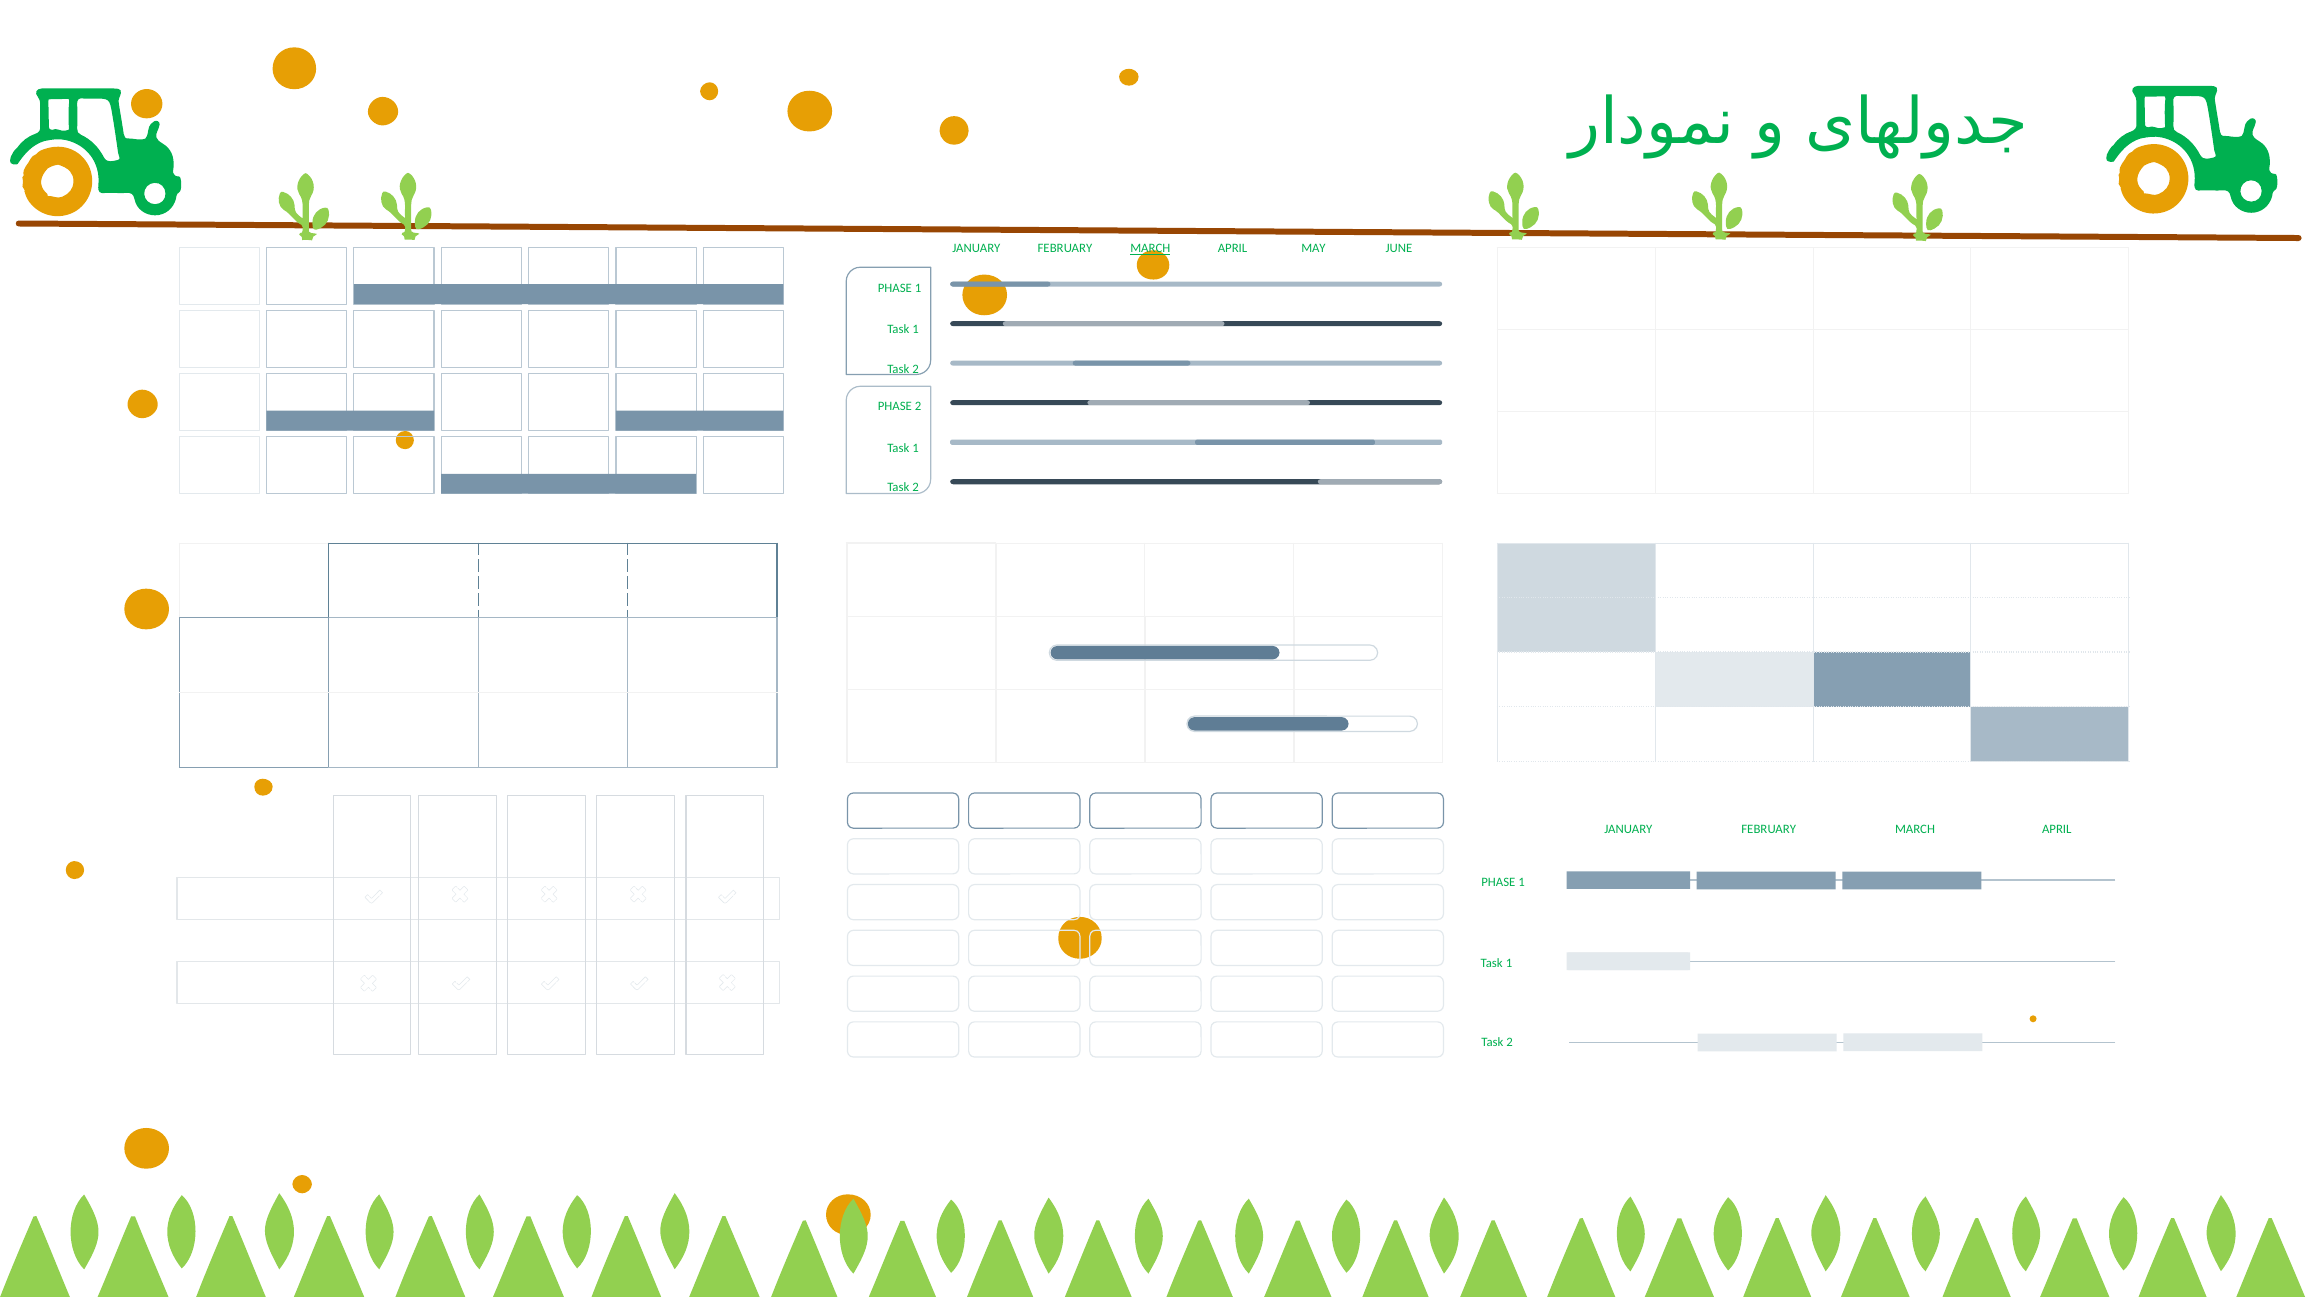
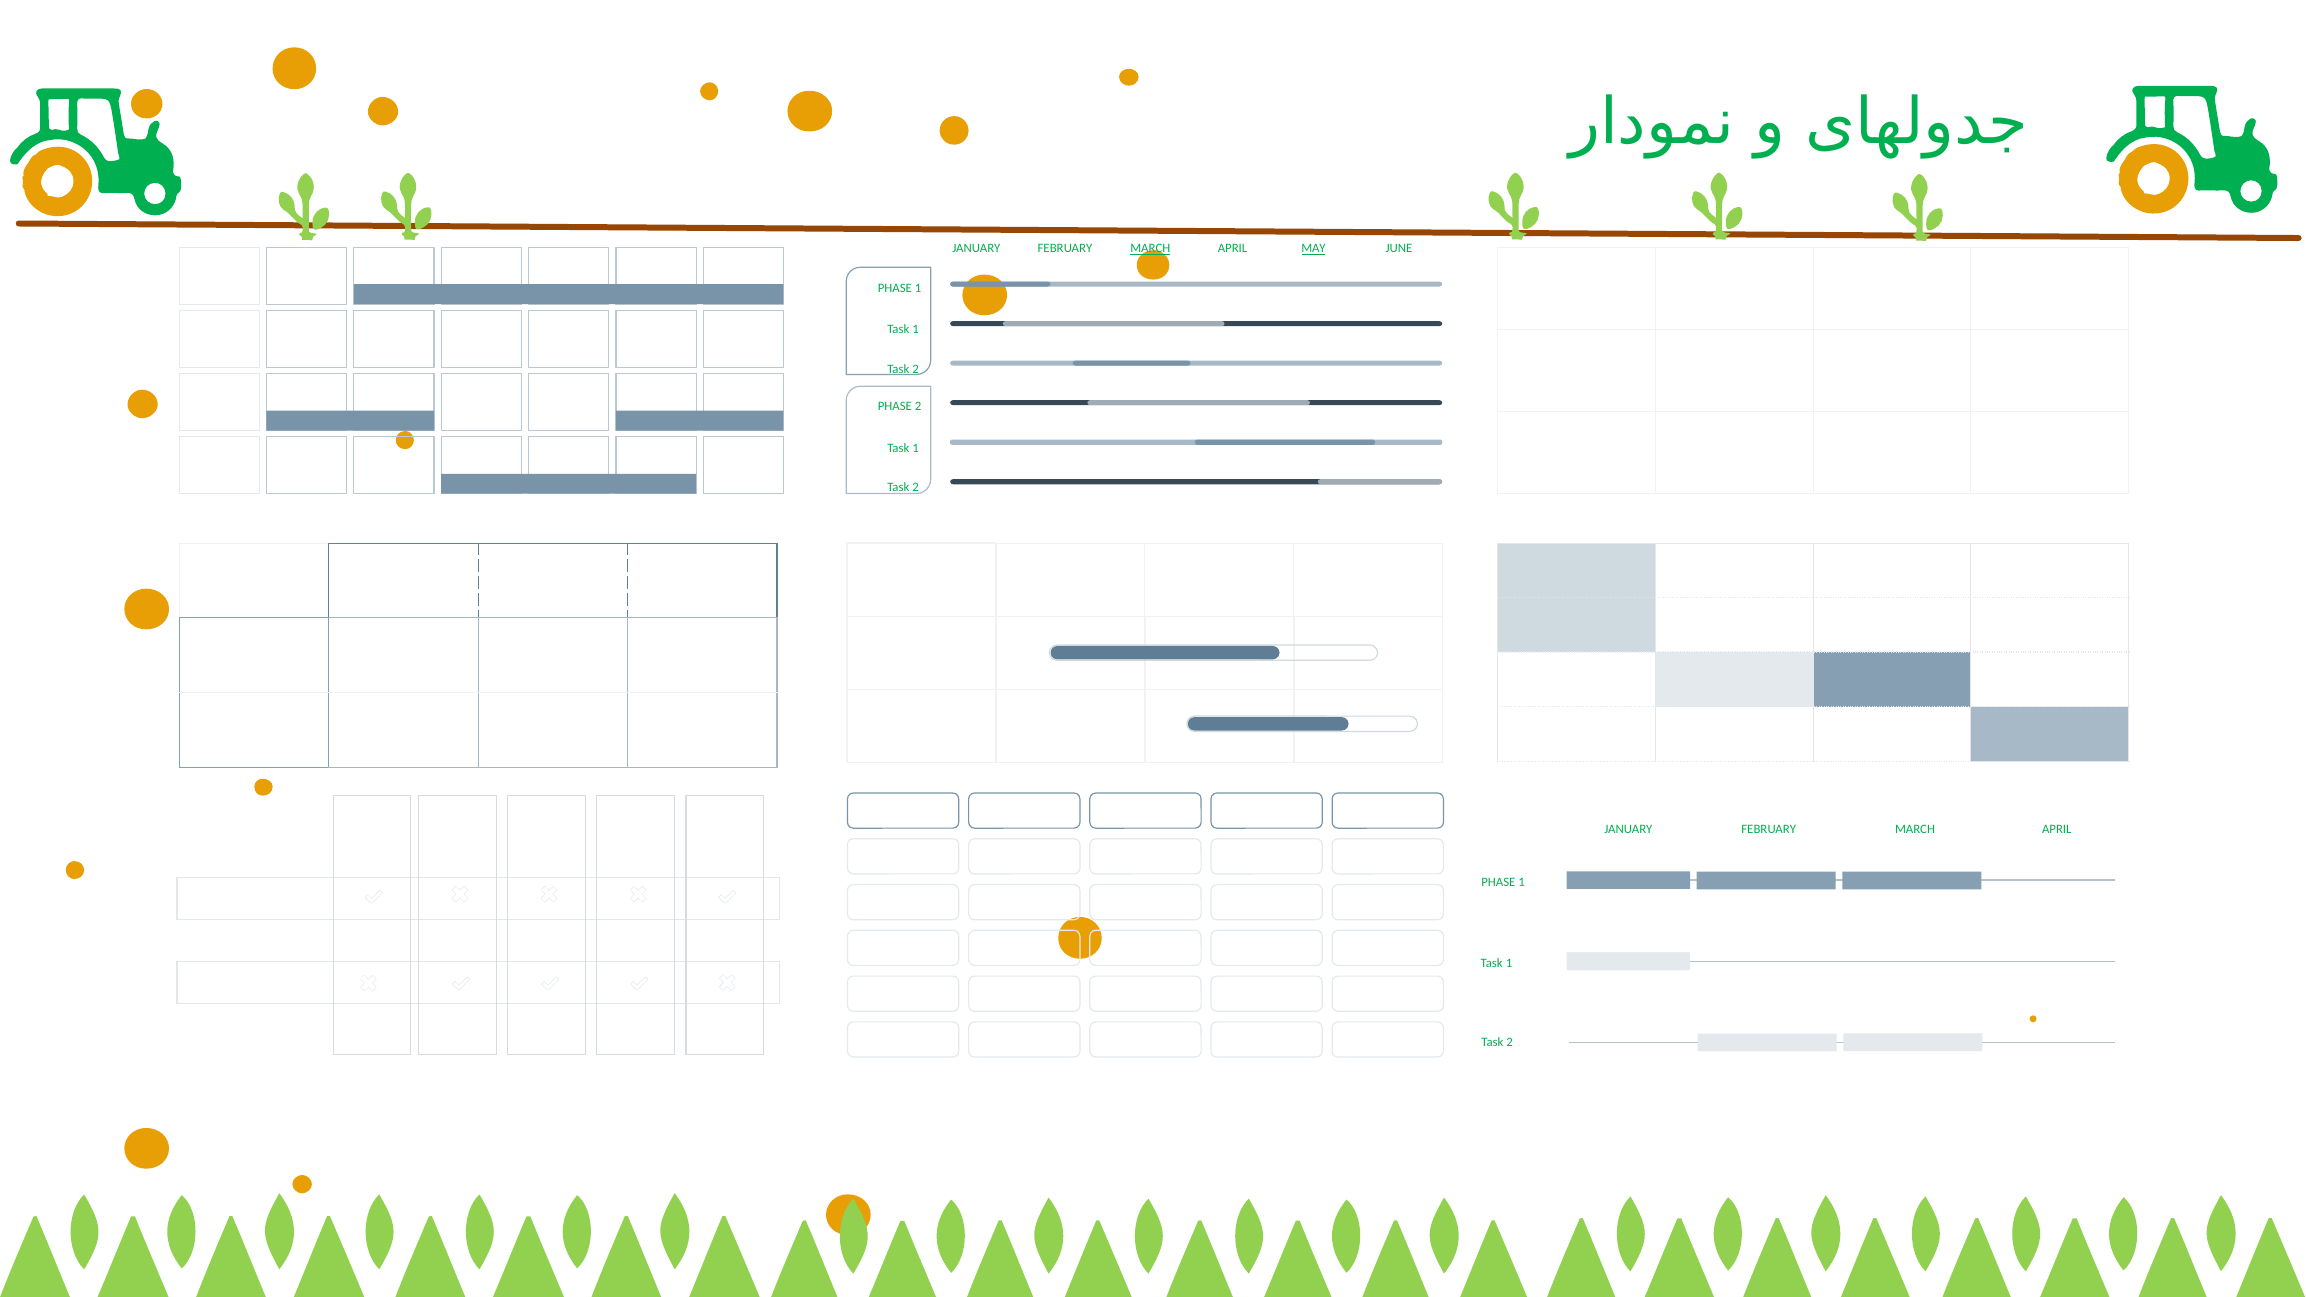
MAY underline: none -> present (1313, 249)
